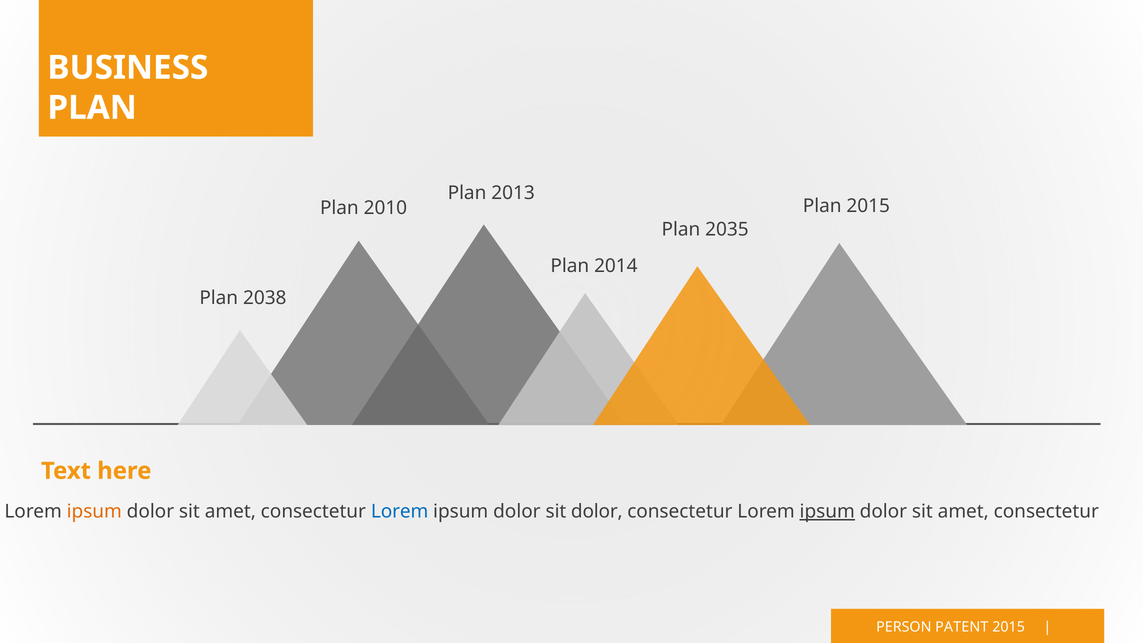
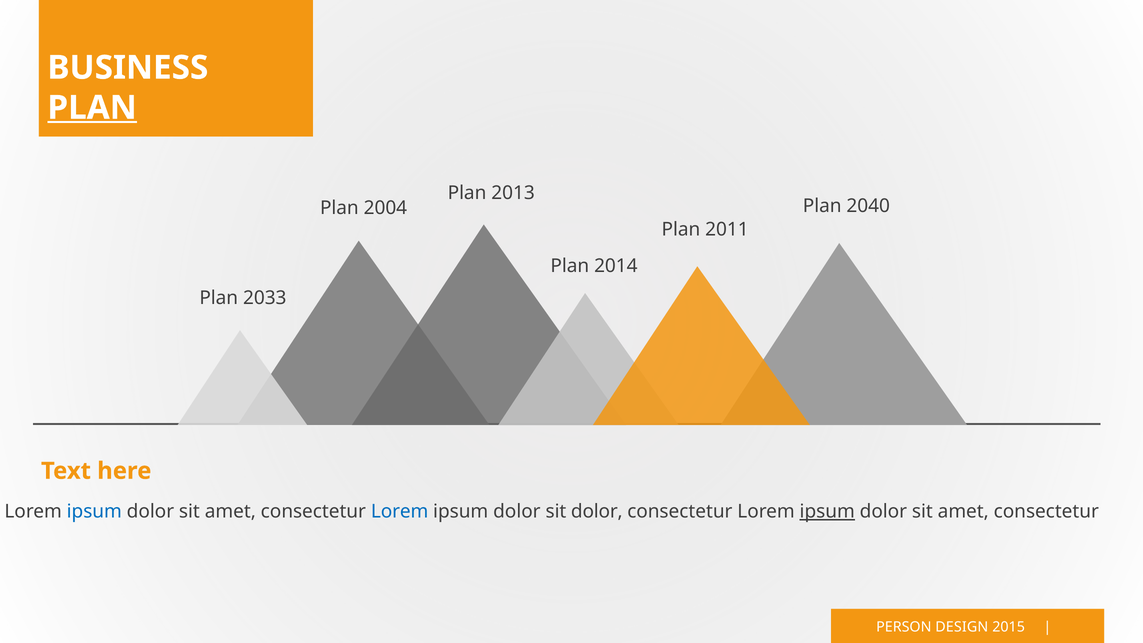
PLAN underline: none -> present (92, 108)
Plan 2015: 2015 -> 2040 (868, 206)
2010: 2010 -> 2004 (385, 208)
2035: 2035 -> 2011 (727, 229)
2038: 2038 -> 2033 (265, 298)
ipsum colour: orange -> blue (94, 511)
PATENT: PATENT -> DESIGN (962, 627)
